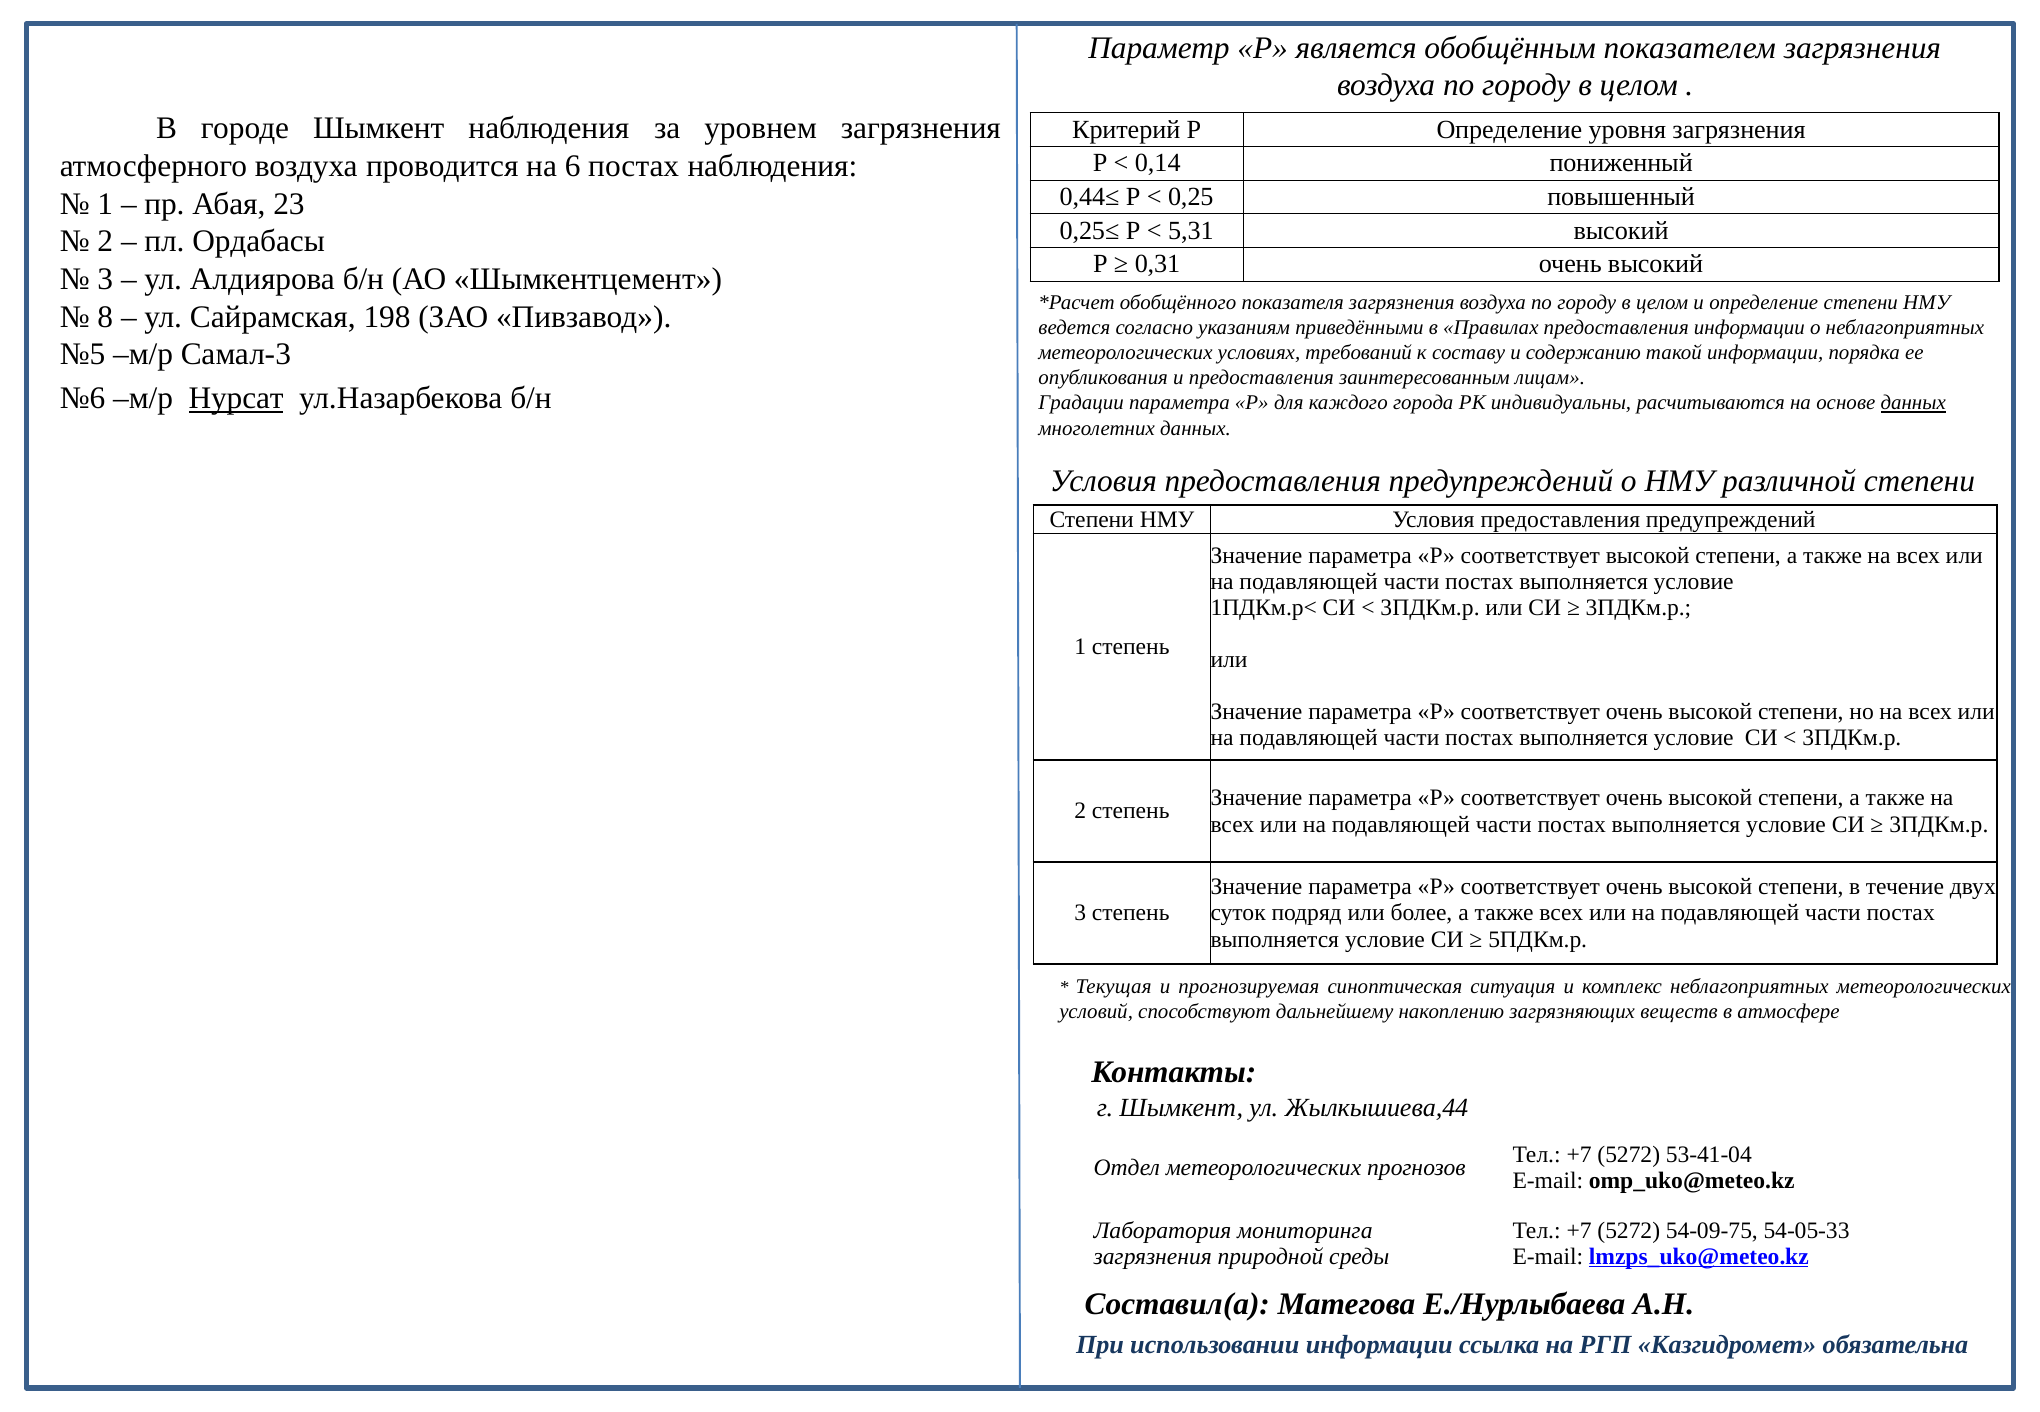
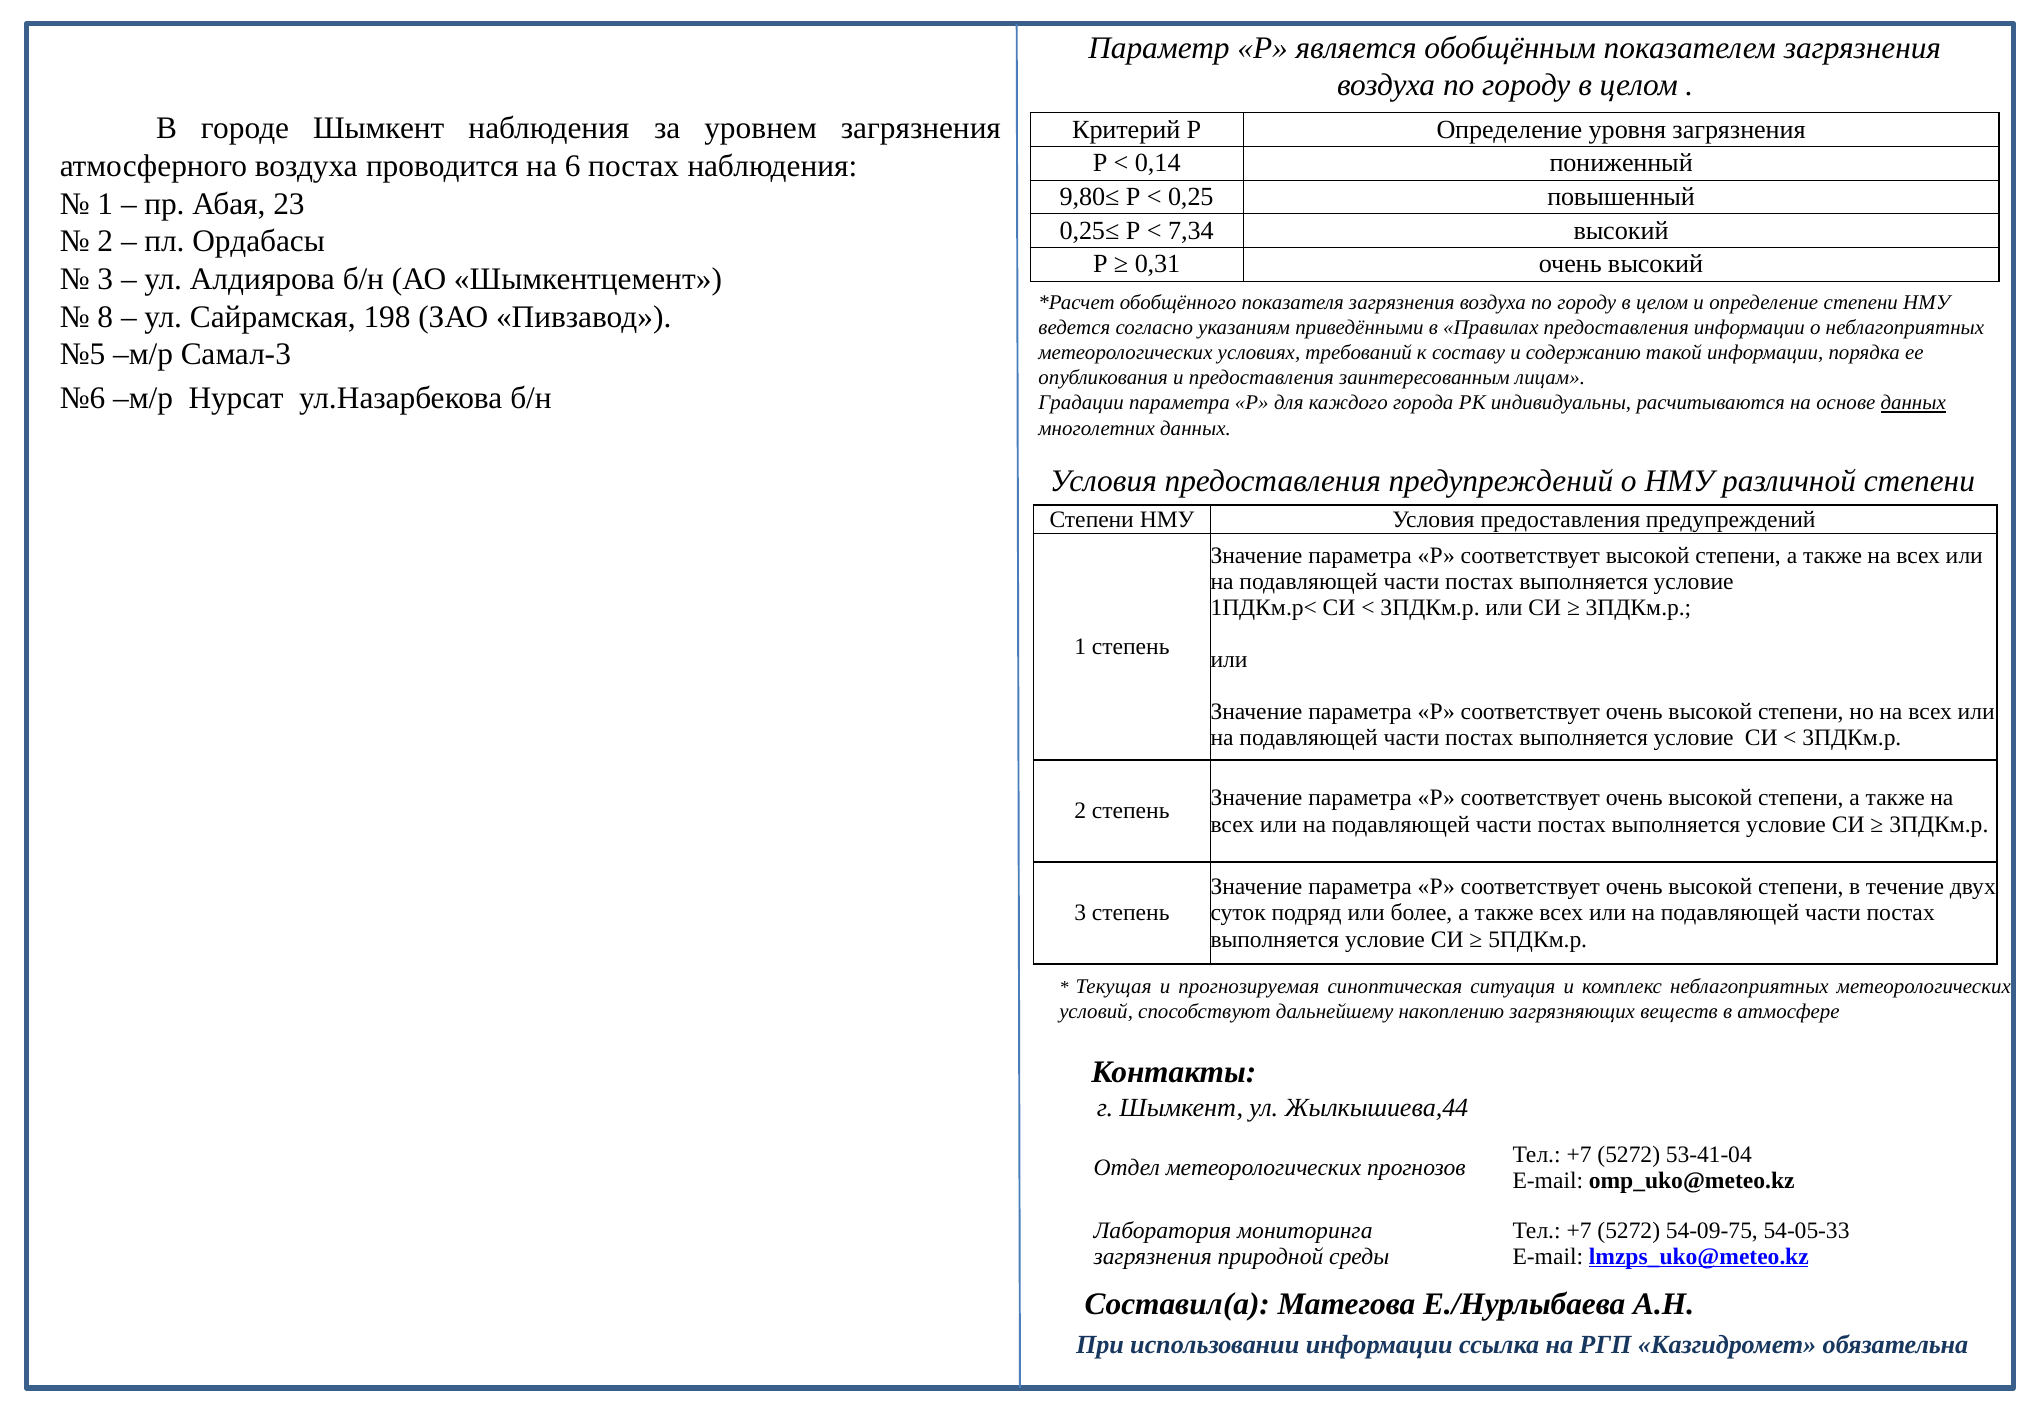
0,44≤: 0,44≤ -> 9,80≤ (1090, 197)
5,31: 5,31 -> 7,34 (1191, 230)
Нурсат underline: present -> none (236, 398)
